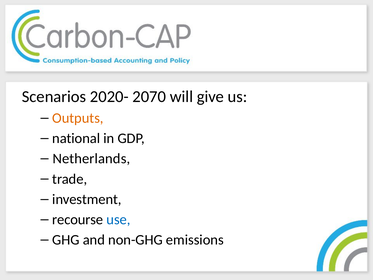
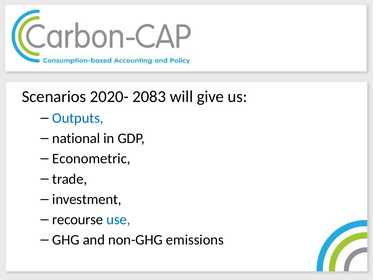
2070: 2070 -> 2083 (149, 97)
Outputs colour: orange -> blue (78, 118)
Netherlands: Netherlands -> Econometric (91, 159)
